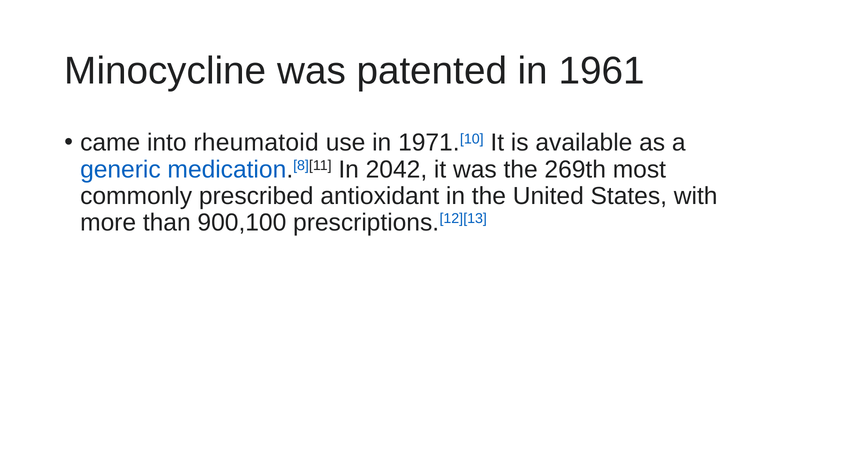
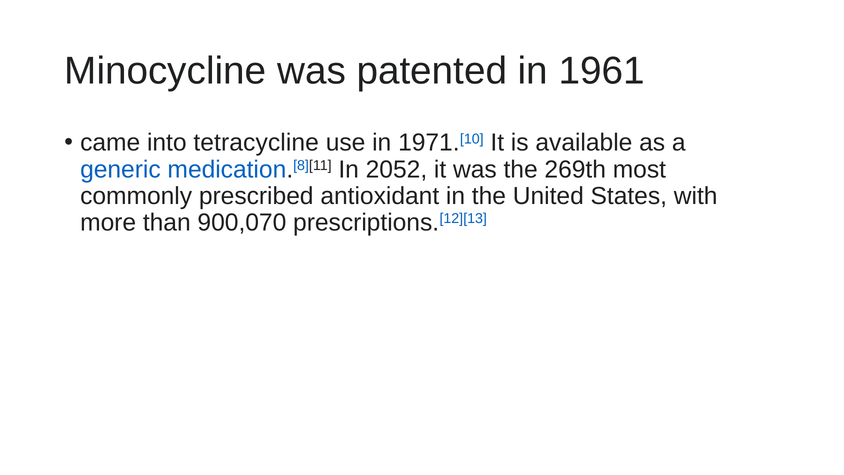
rheumatoid: rheumatoid -> tetracycline (256, 143)
2042: 2042 -> 2052 (396, 169)
900,100: 900,100 -> 900,070 (242, 222)
